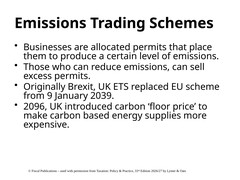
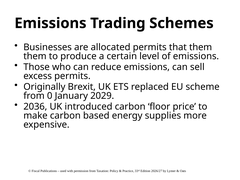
that place: place -> them (201, 47)
9: 9 -> 0 (50, 96)
2039: 2039 -> 2029 (102, 96)
2096: 2096 -> 2036 (35, 107)
